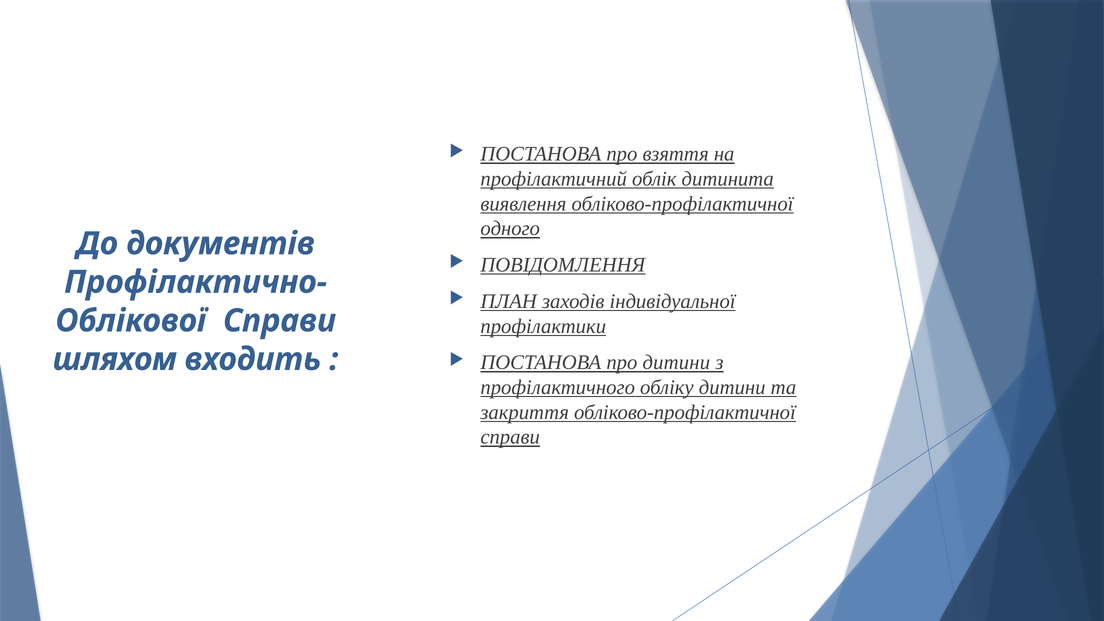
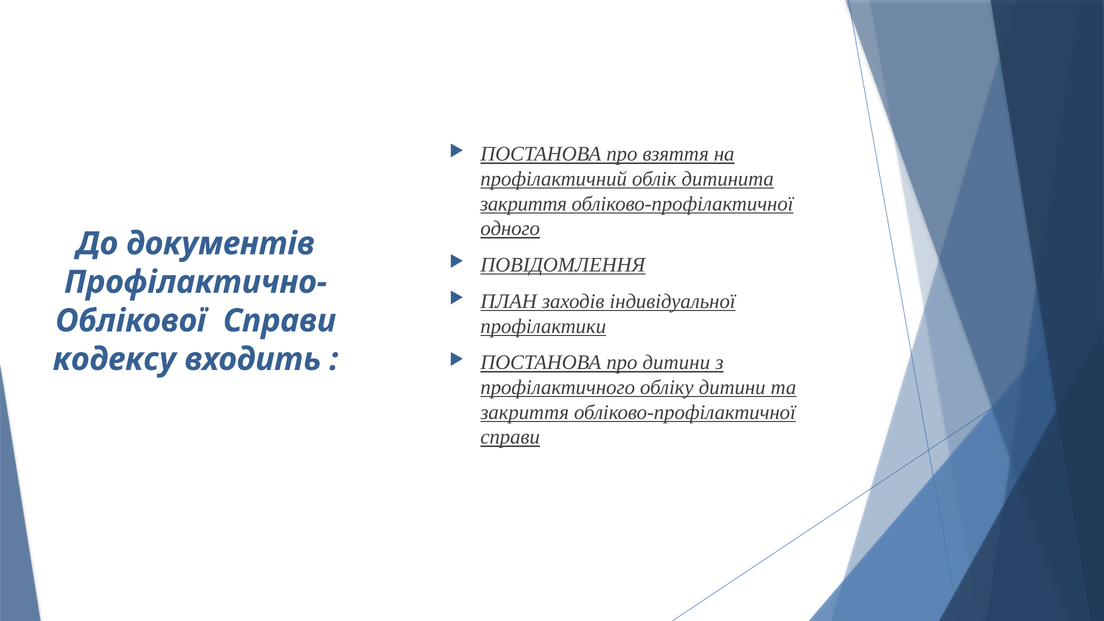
виявлення: виявлення -> закриття (524, 204)
шляхом: шляхом -> кодексу (114, 359)
